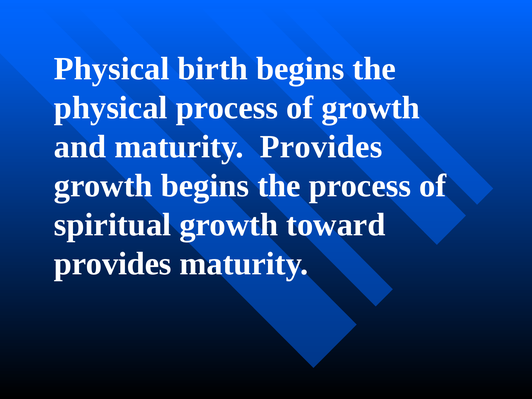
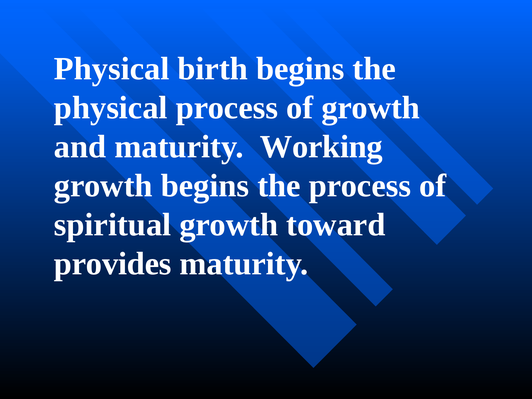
maturity Provides: Provides -> Working (321, 147)
